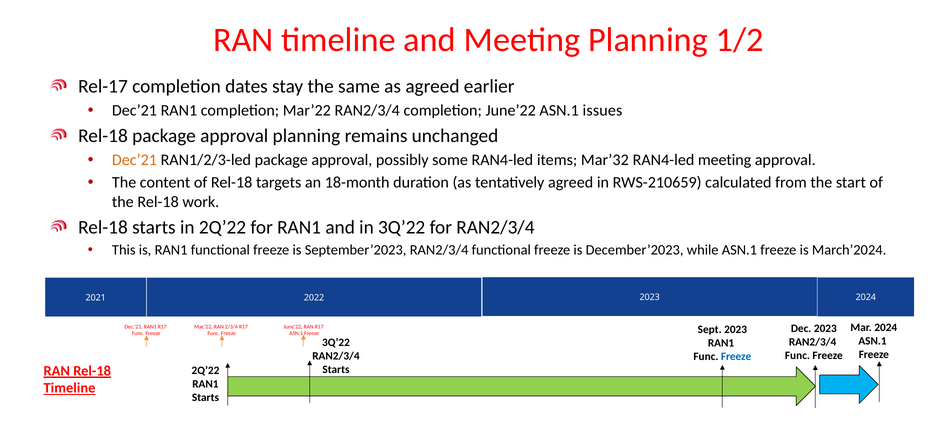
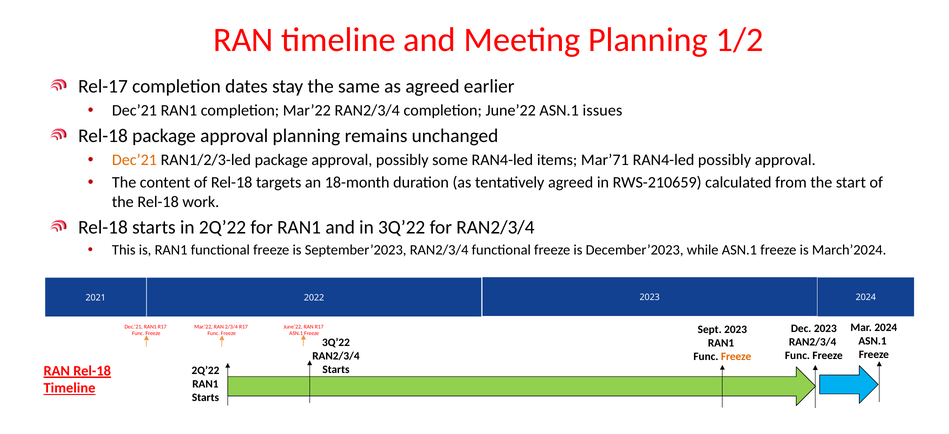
Mar’32: Mar’32 -> Mar’71 (605, 160)
RAN4-led meeting: meeting -> possibly (725, 160)
Freeze colour: blue -> orange (736, 356)
